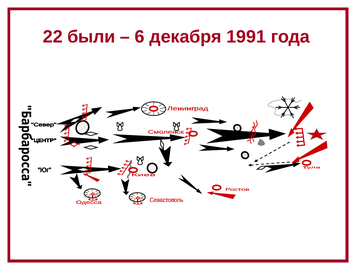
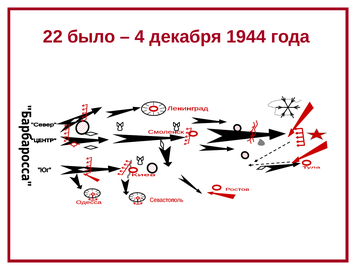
были: были -> было (91, 37)
6: 6 -> 4 (140, 37)
1991: 1991 -> 1944 (246, 37)
